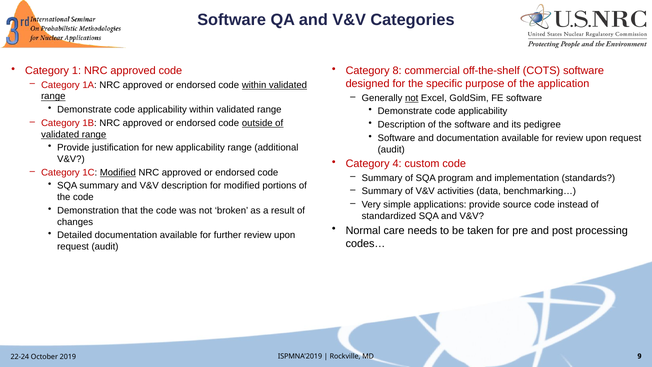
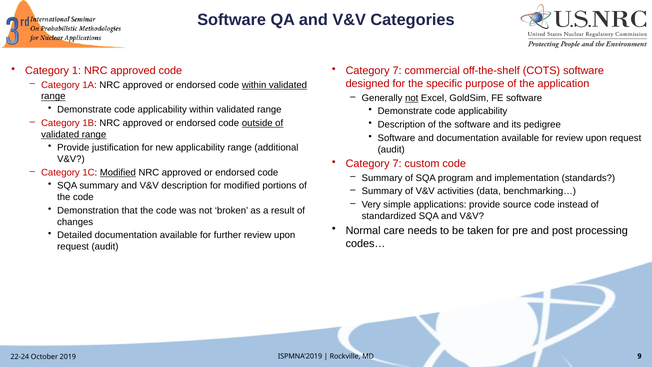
8: 8 -> 7 (397, 71)
4: 4 -> 7 (397, 164)
